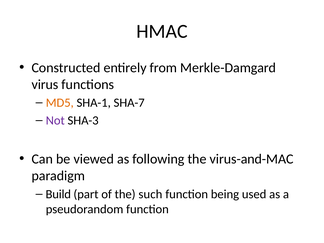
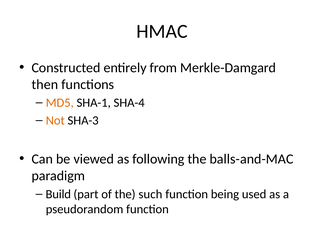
virus: virus -> then (45, 84)
SHA-7: SHA-7 -> SHA-4 (129, 103)
Not colour: purple -> orange (55, 120)
virus-and-MAC: virus-and-MAC -> balls-and-MAC (252, 159)
